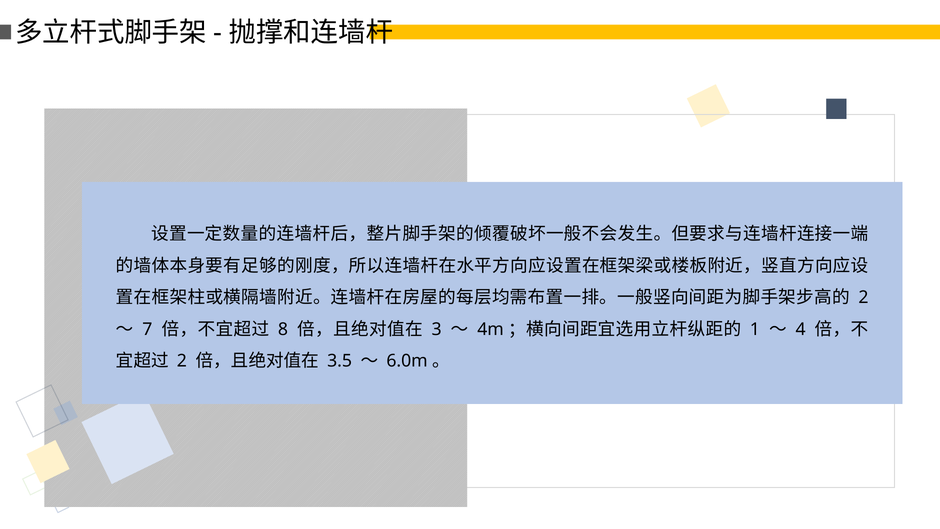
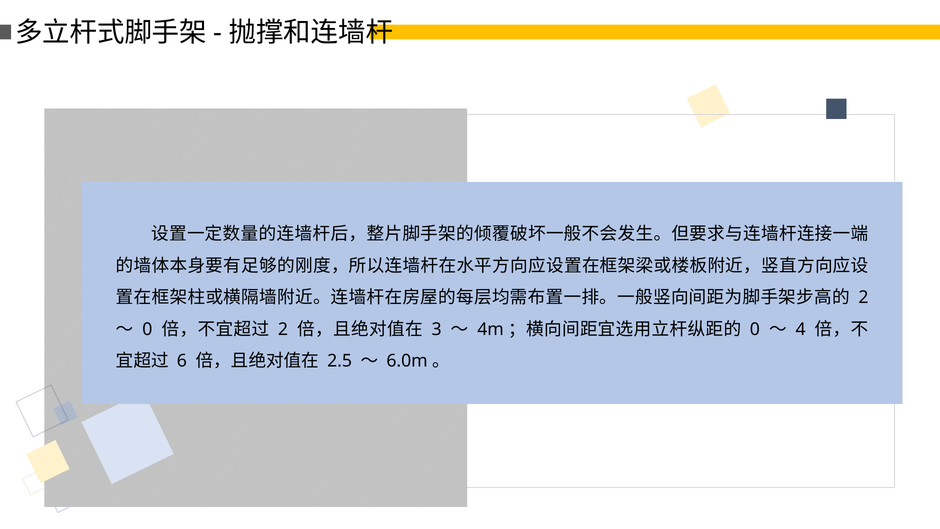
7: 7 -> 0 (147, 329)
8: 8 -> 2 (283, 329)
1: 1 -> 0 (755, 329)
2: 2 -> 6 (182, 361)
3.5: 3.5 -> 2.5 (340, 361)
